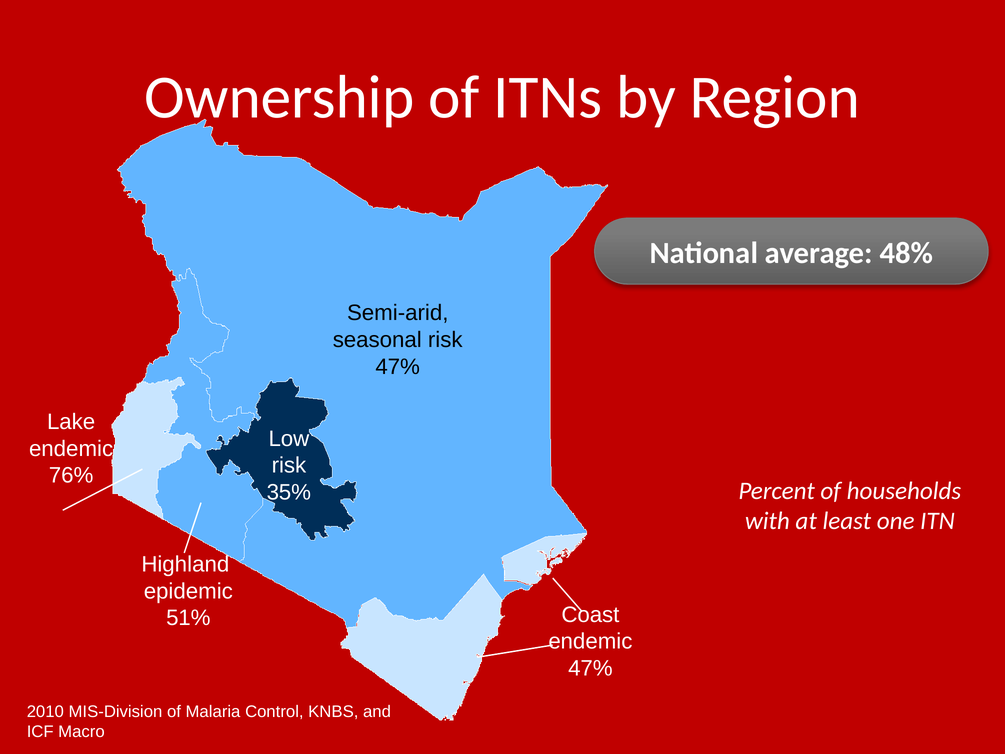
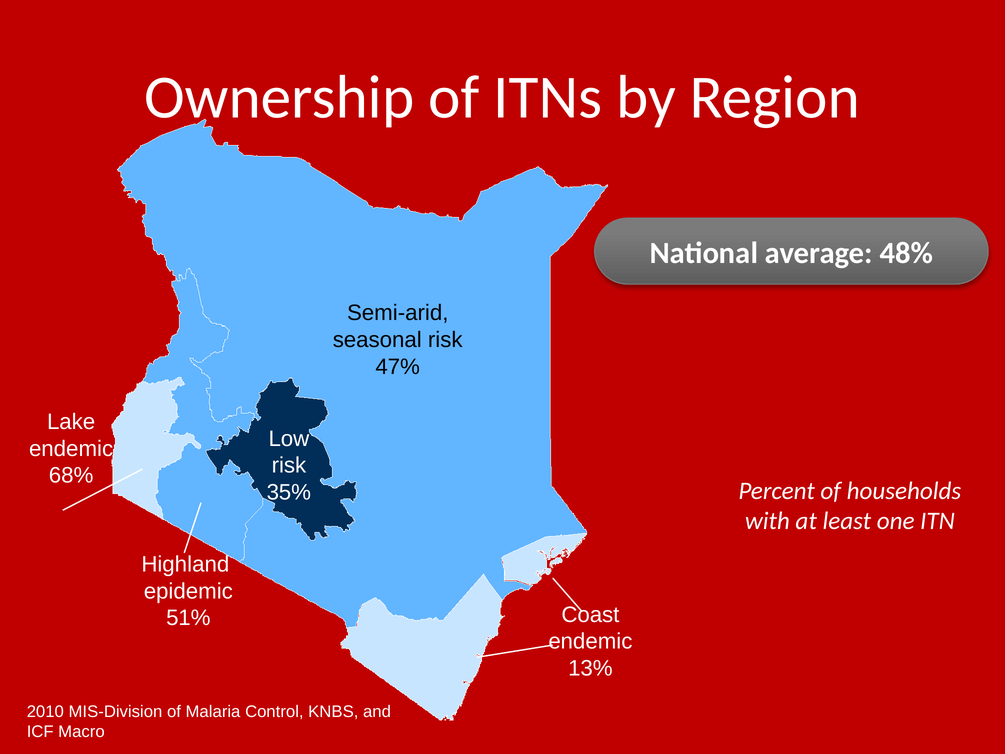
76%: 76% -> 68% (71, 475)
47%: 47% -> 13% (590, 668)
